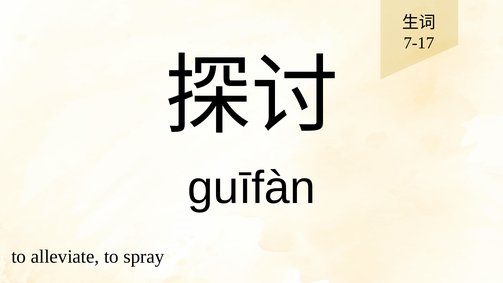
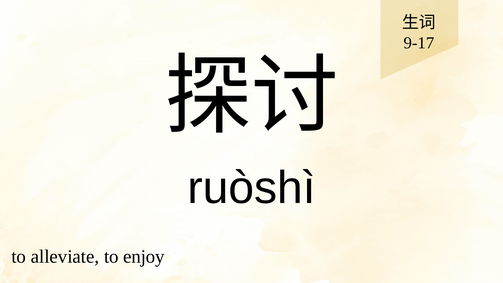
7-17: 7-17 -> 9-17 (419, 43)
guīfàn: guīfàn -> ruòshì (251, 188)
spray: spray -> enjoy (144, 256)
